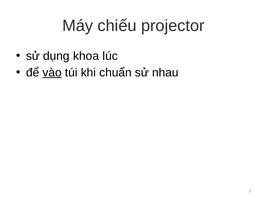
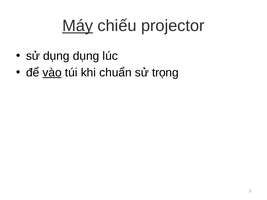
Máy underline: none -> present (78, 26)
dụng khoa: khoa -> dụng (86, 56)
nhau: nhau -> trọng (165, 73)
